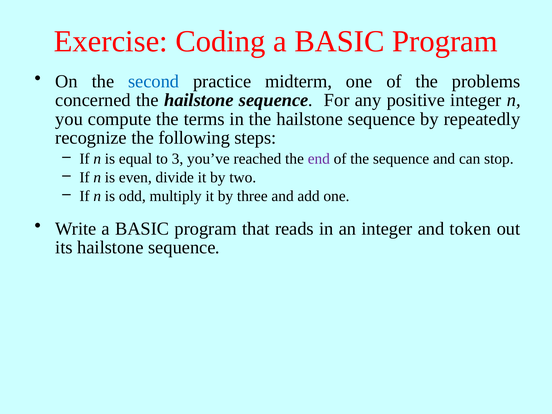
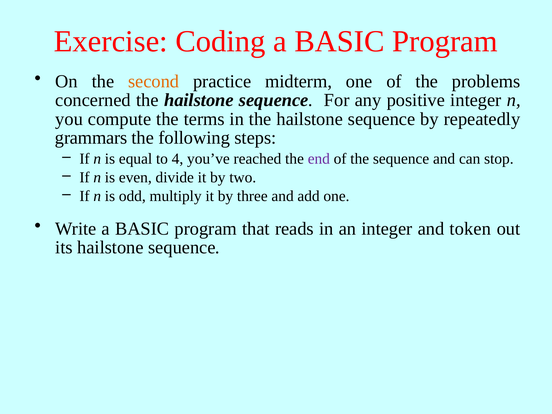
second colour: blue -> orange (154, 81)
recognize: recognize -> grammars (91, 138)
3: 3 -> 4 (177, 159)
